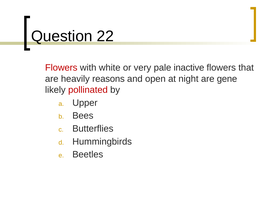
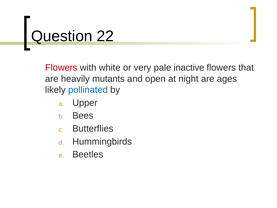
reasons: reasons -> mutants (108, 79)
gene: gene -> ages (227, 79)
pollinated colour: red -> blue (88, 90)
